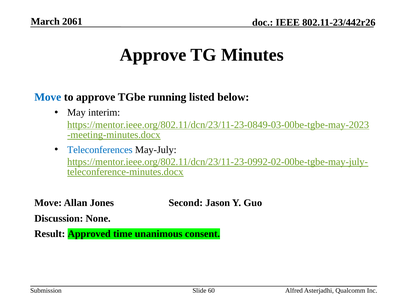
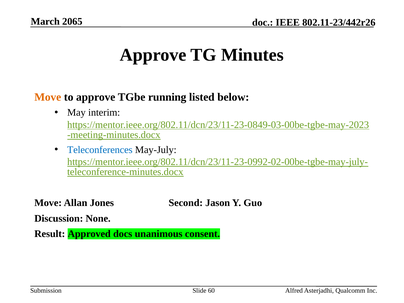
2061: 2061 -> 2065 (72, 21)
Move colour: blue -> orange (48, 97)
time: time -> docs (123, 234)
